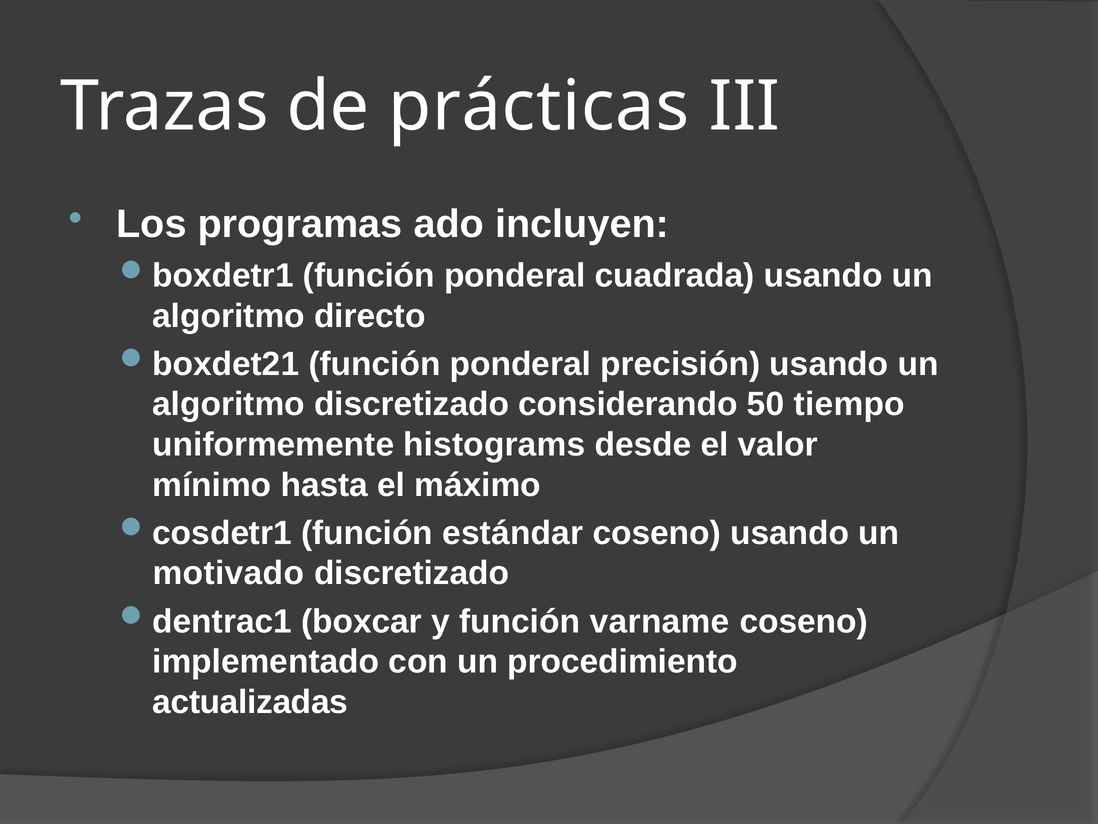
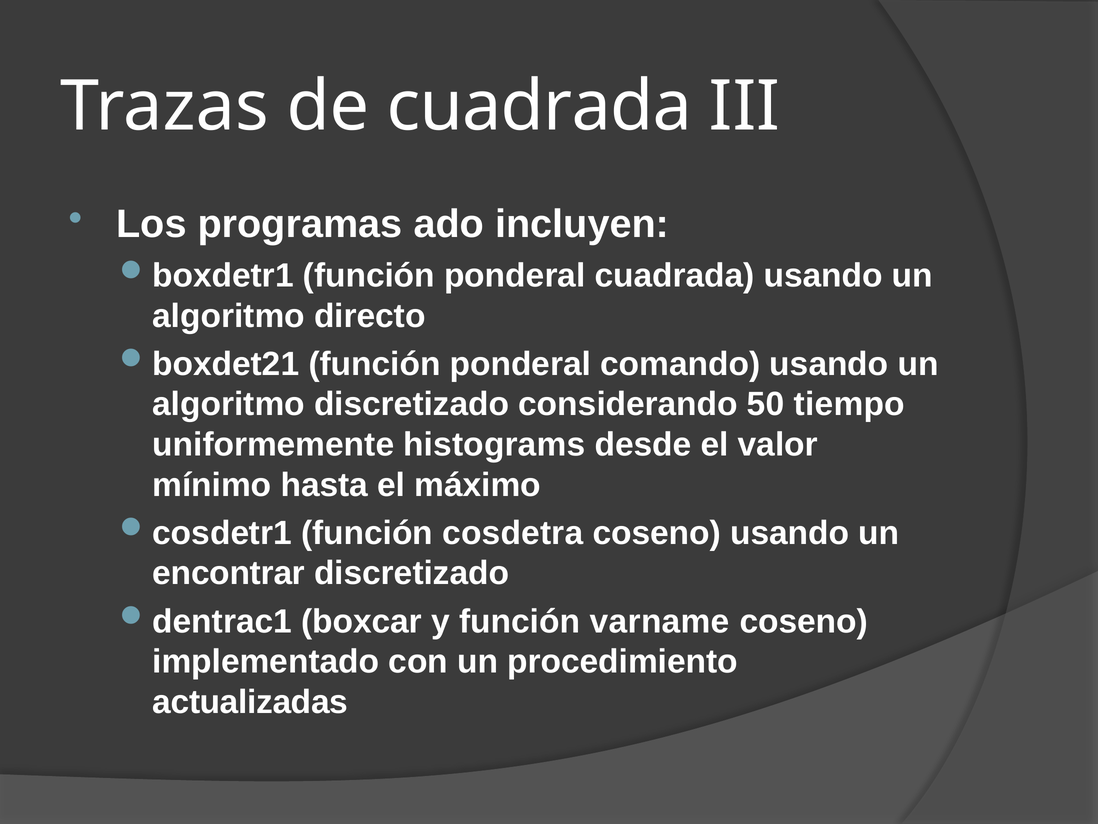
de prácticas: prácticas -> cuadrada (539, 106)
precisión: precisión -> comando (680, 364)
estándar: estándar -> cosdetra (513, 533)
motivado: motivado -> encontrar (229, 573)
